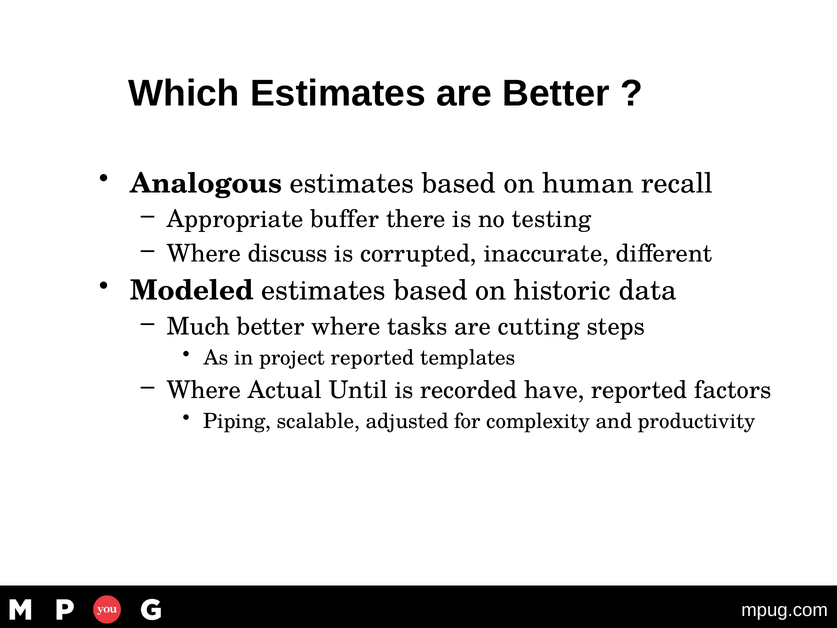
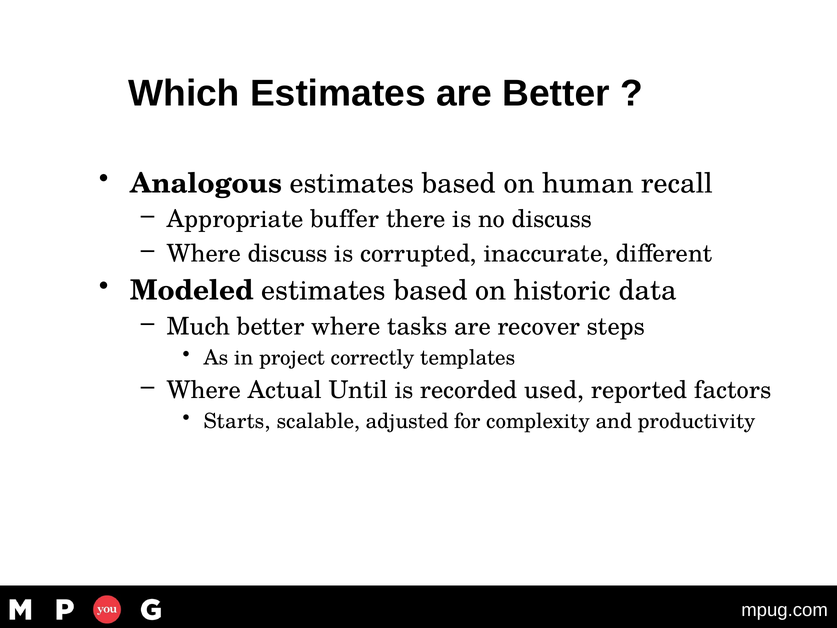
no testing: testing -> discuss (552, 219)
cutting: cutting -> recover (539, 327)
project reported: reported -> correctly (373, 358)
have: have -> used (554, 390)
Piping: Piping -> Starts (237, 421)
